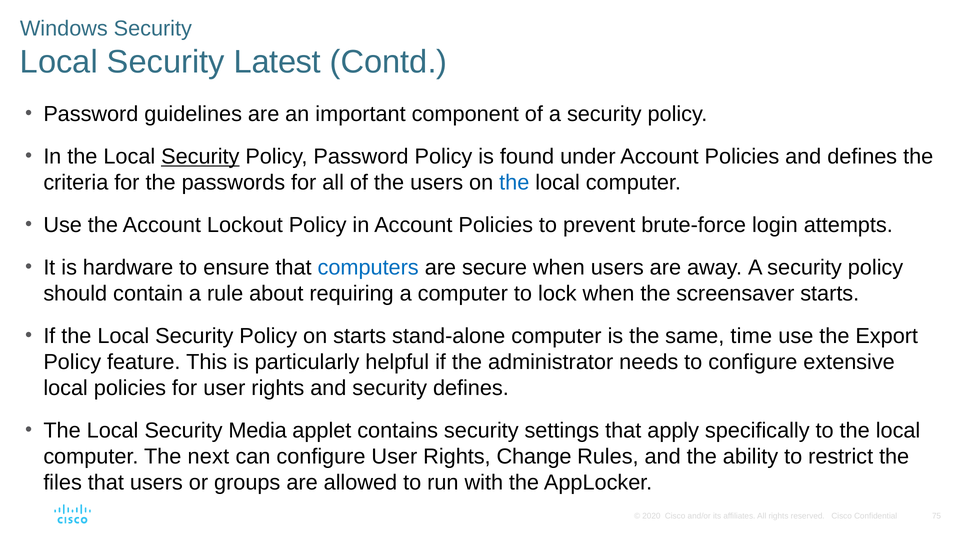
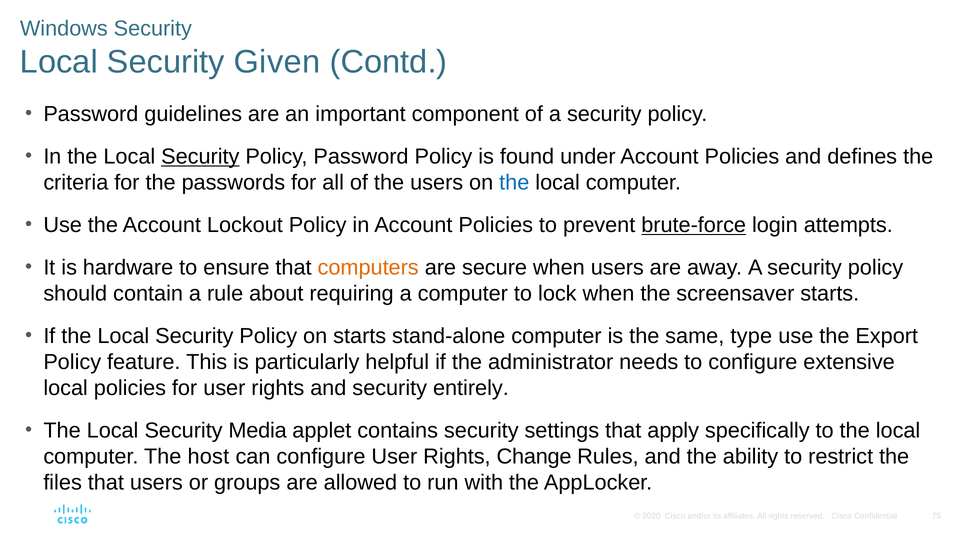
Latest: Latest -> Given (277, 62)
brute-force underline: none -> present (694, 225)
computers colour: blue -> orange (368, 268)
time: time -> type (751, 336)
security defines: defines -> entirely (471, 388)
next: next -> host (208, 457)
